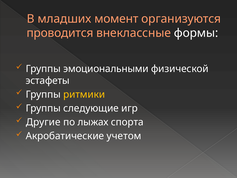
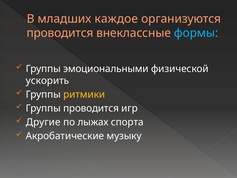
момент: момент -> каждое (116, 19)
формы colour: white -> light blue (196, 33)
эстафеты: эстафеты -> ускорить (48, 81)
Группы следующие: следующие -> проводится (91, 108)
учетом: учетом -> музыку (124, 136)
